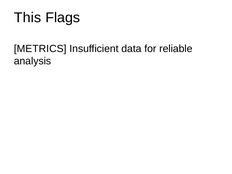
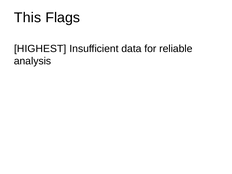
METRICS: METRICS -> HIGHEST (40, 49)
